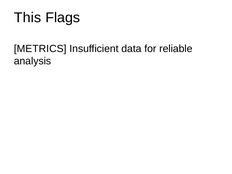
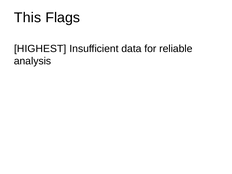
METRICS: METRICS -> HIGHEST (40, 49)
